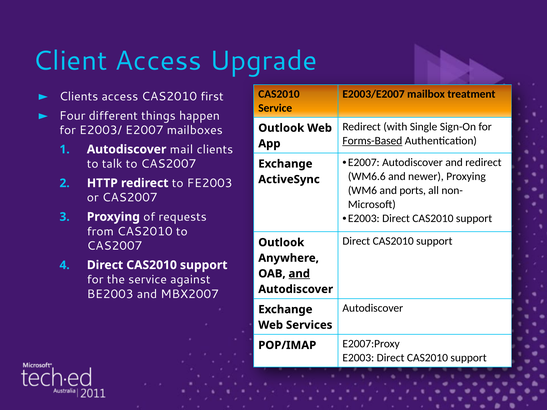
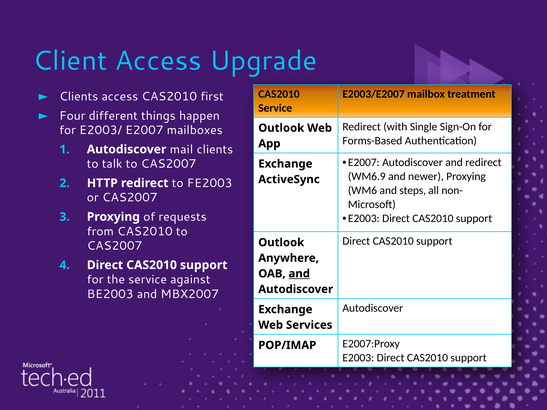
Forms-Based underline: present -> none (372, 141)
WM6.6: WM6.6 -> WM6.9 (367, 177)
ports: ports -> steps (413, 190)
